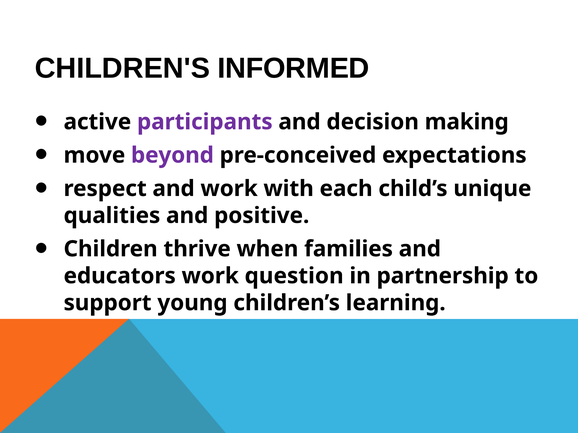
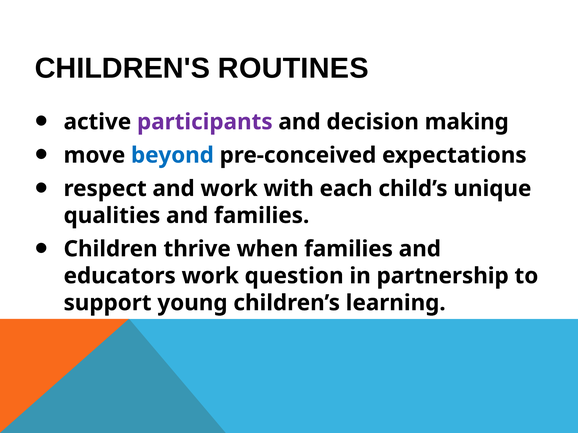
INFORMED: INFORMED -> ROUTINES (293, 68)
beyond colour: purple -> blue (172, 155)
and positive: positive -> families (262, 216)
